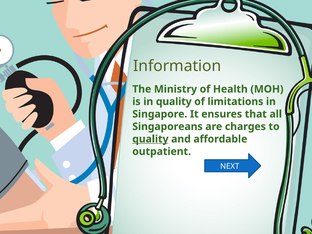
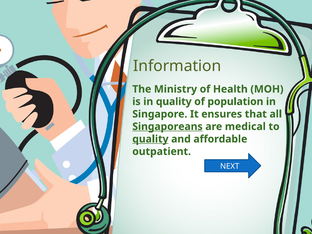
limitations: limitations -> population (235, 102)
Singaporeans underline: none -> present (167, 127)
charges: charges -> medical (245, 127)
